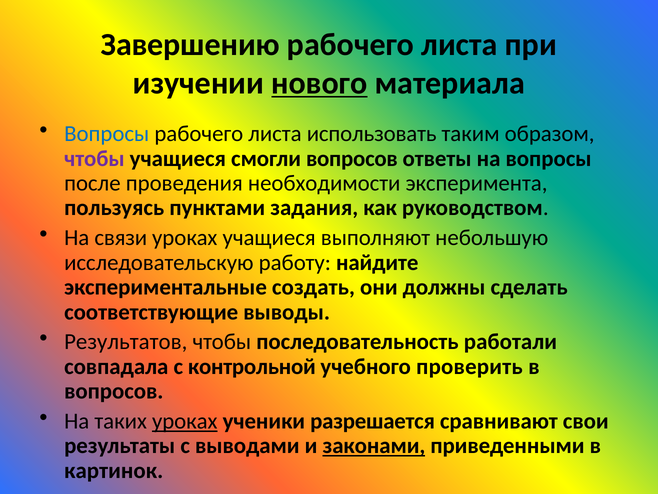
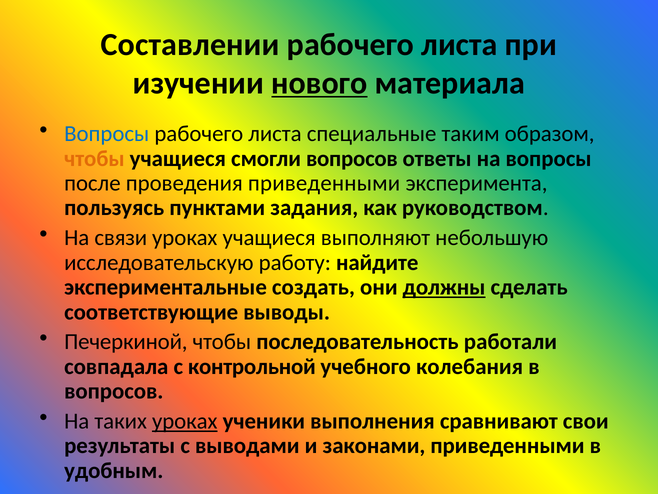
Завершению: Завершению -> Составлении (190, 44)
использовать: использовать -> специальные (372, 134)
чтобы colour: purple -> orange (94, 158)
проведения необходимости: необходимости -> приведенными (324, 183)
должны underline: none -> present (444, 287)
Результатов: Результатов -> Печеркиной (126, 342)
проверить: проверить -> колебания (470, 366)
разрешается: разрешается -> выполнения (372, 421)
законами underline: present -> none (374, 445)
картинок: картинок -> удобным (114, 470)
